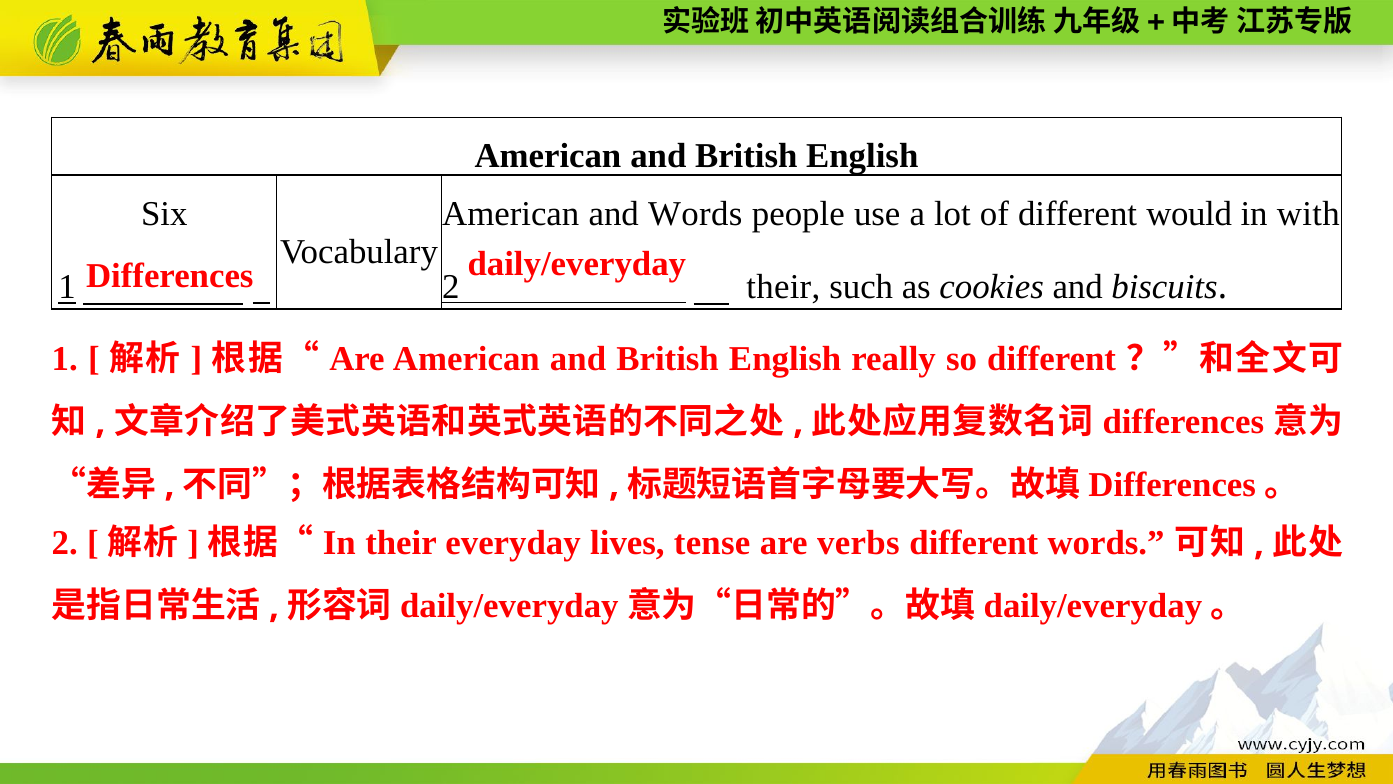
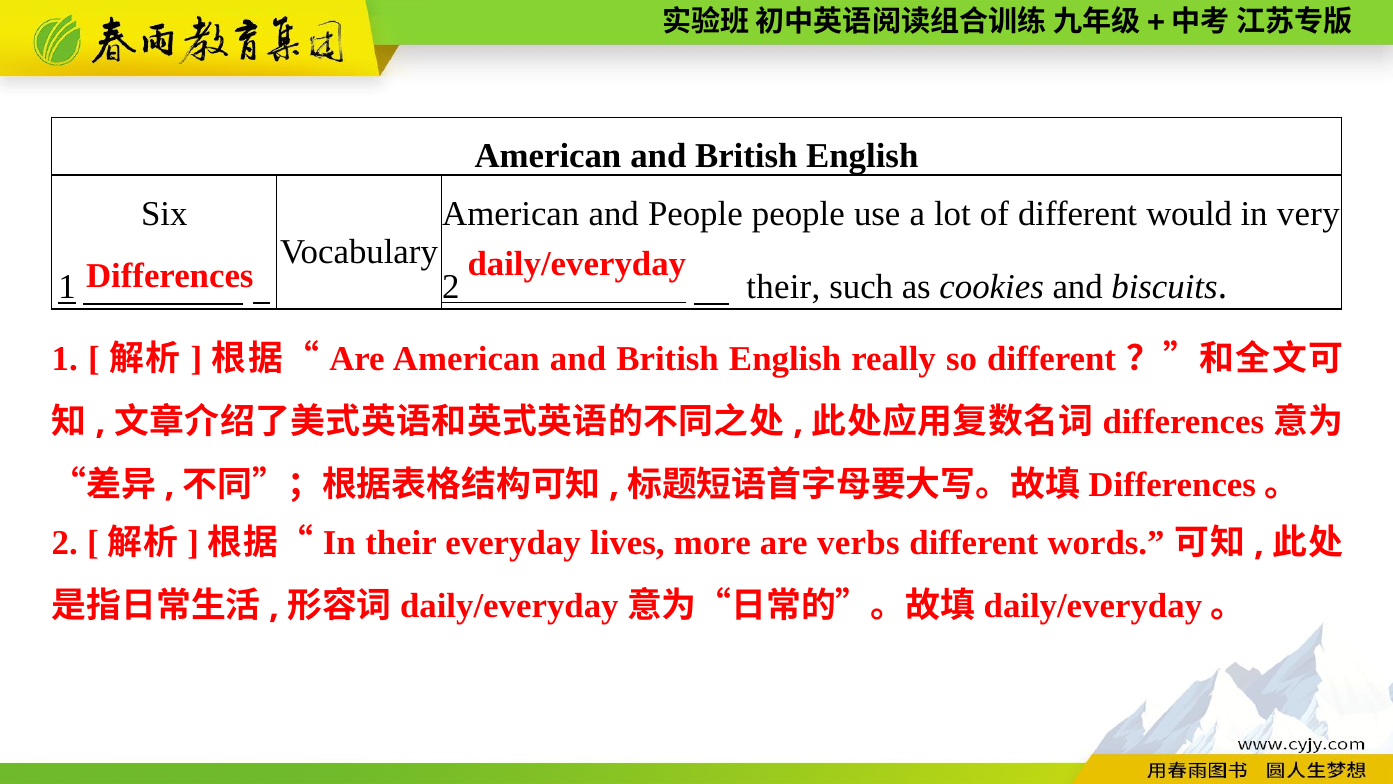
and Words: Words -> People (695, 214)
with: with -> very (1308, 214)
tense: tense -> more (712, 543)
